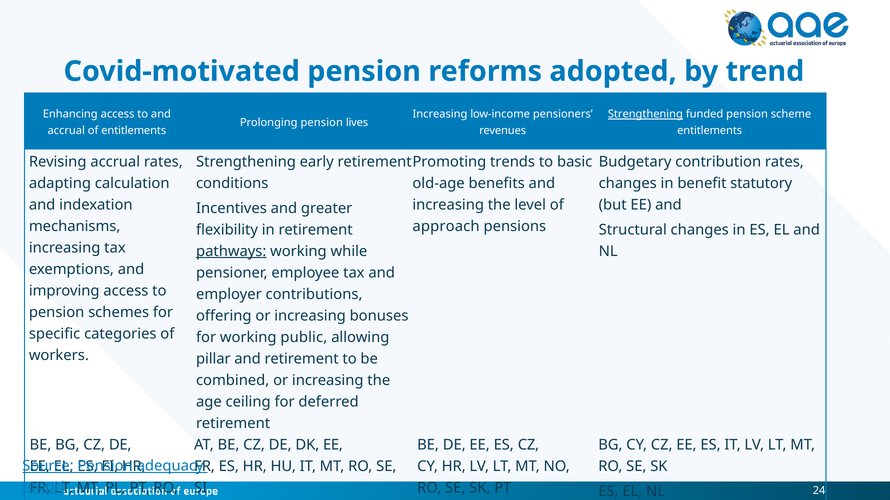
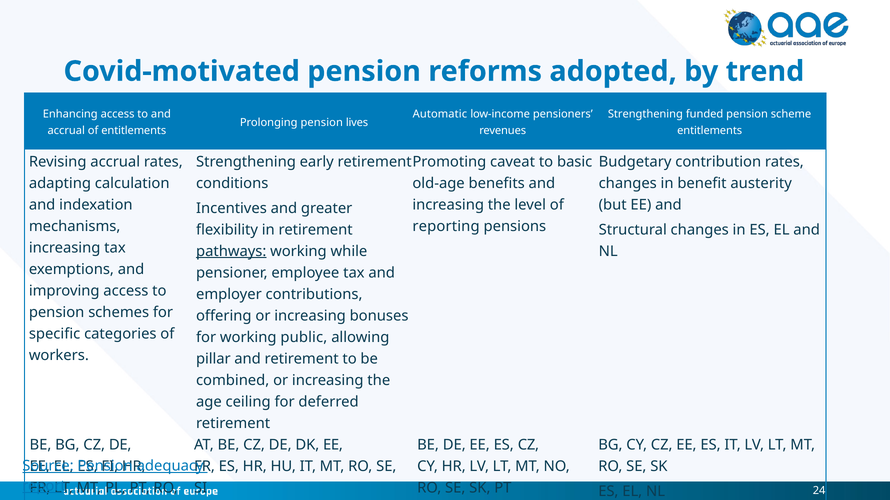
Increasing: Increasing -> Automatic (440, 114)
Strengthening underline: present -> none (645, 114)
trends: trends -> caveat (513, 162)
statutory: statutory -> austerity (761, 183)
approach: approach -> reporting (446, 226)
